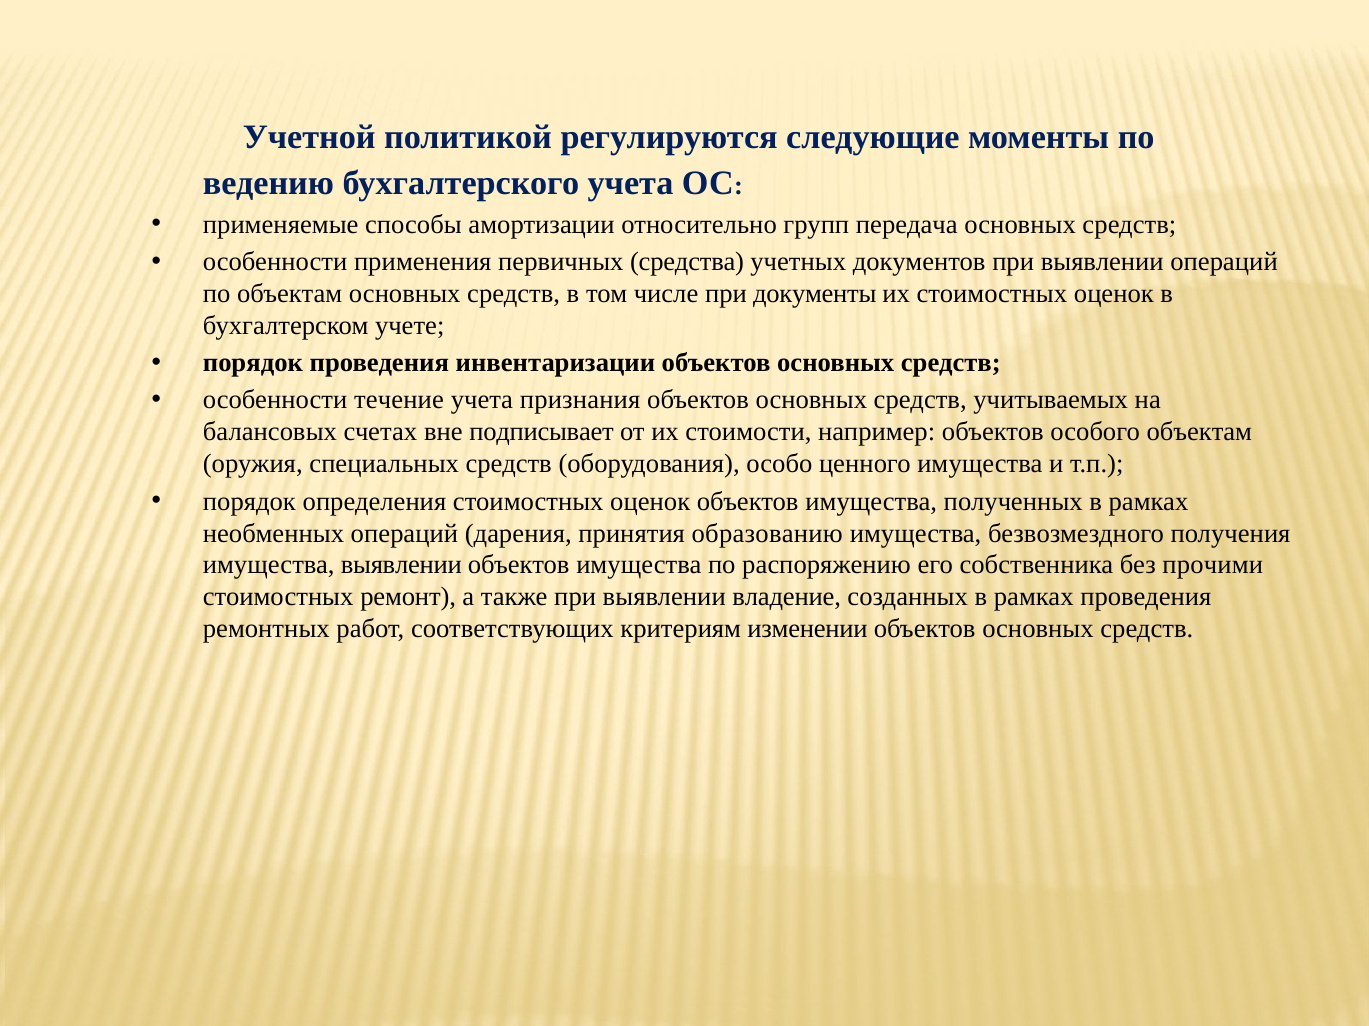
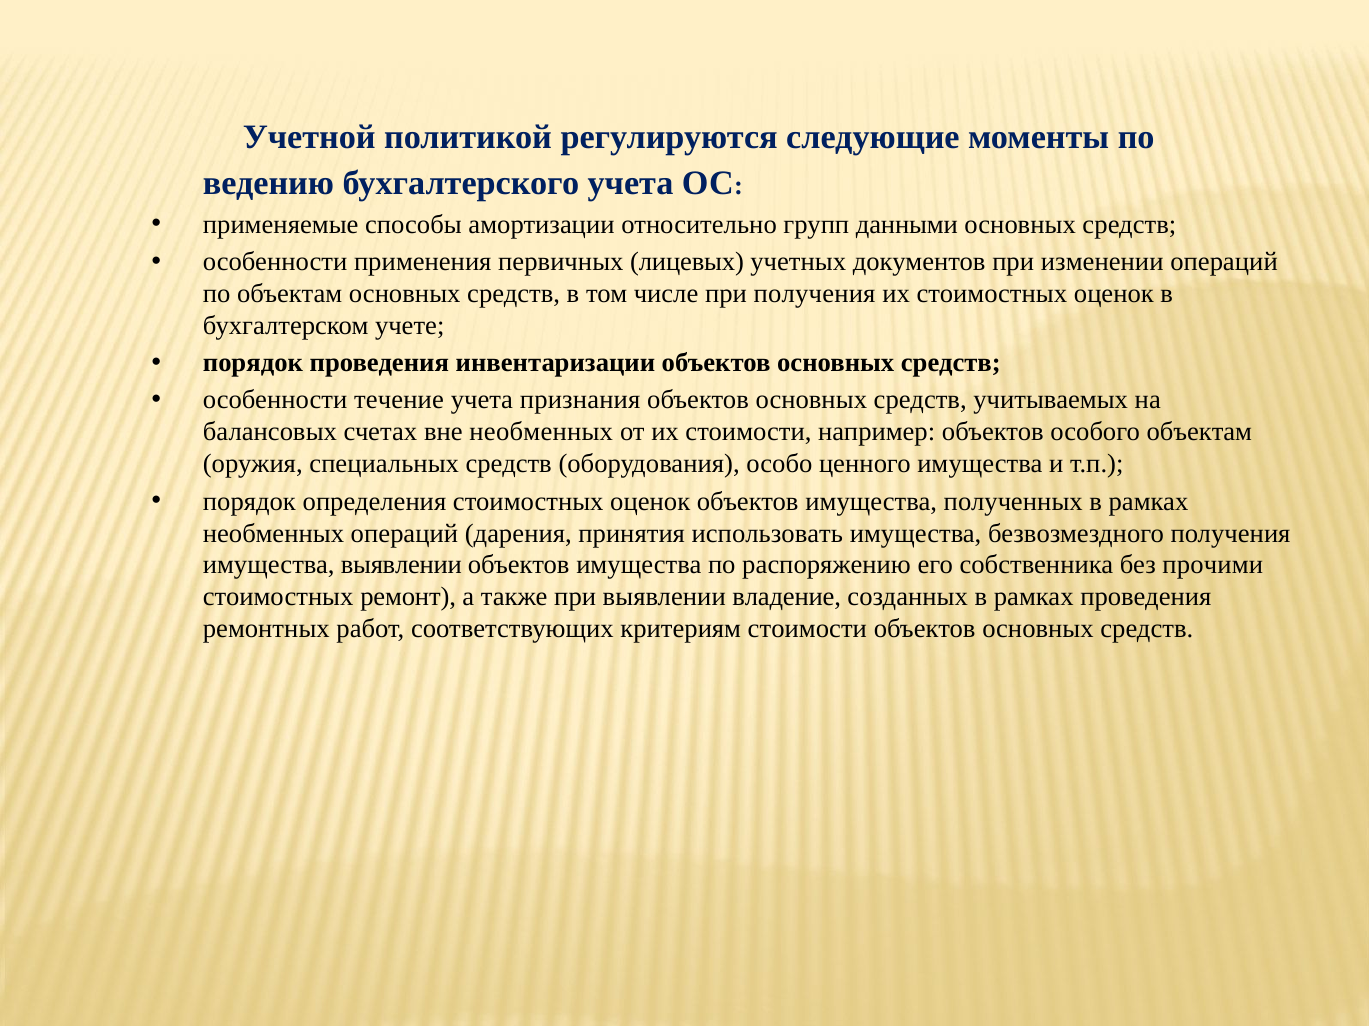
передача: передача -> данными (907, 225)
средства: средства -> лицевых (687, 262)
документов при выявлении: выявлении -> изменении (1102, 262)
при документы: документы -> получения (815, 294)
вне подписывает: подписывает -> необменных (541, 432)
образованию: образованию -> использовать (767, 534)
критериям изменении: изменении -> стоимости (807, 630)
